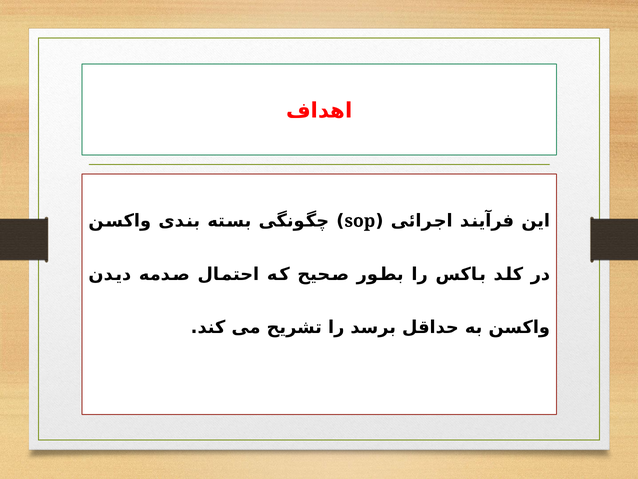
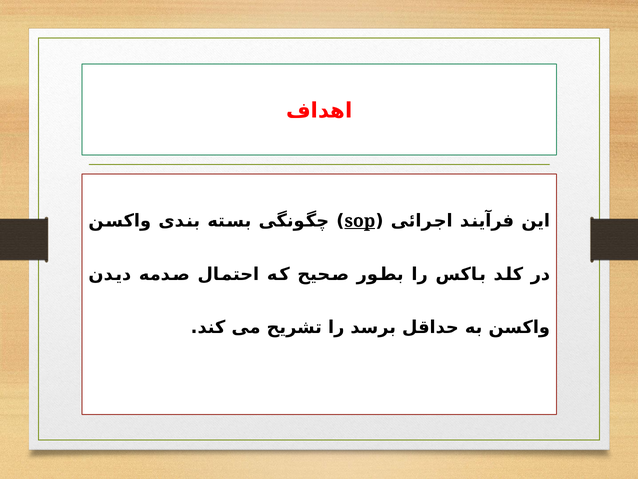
sop underline: none -> present (360, 221)
